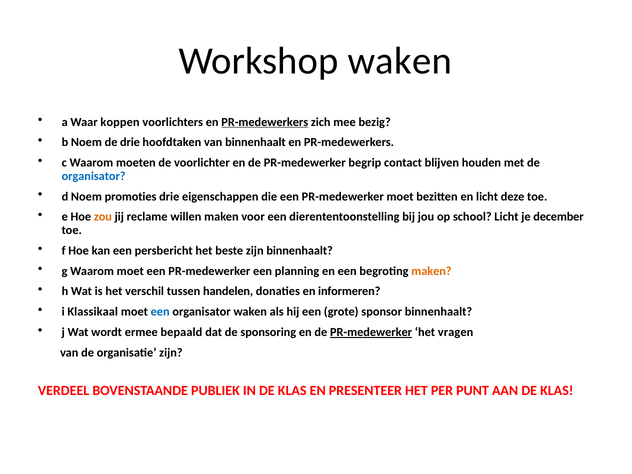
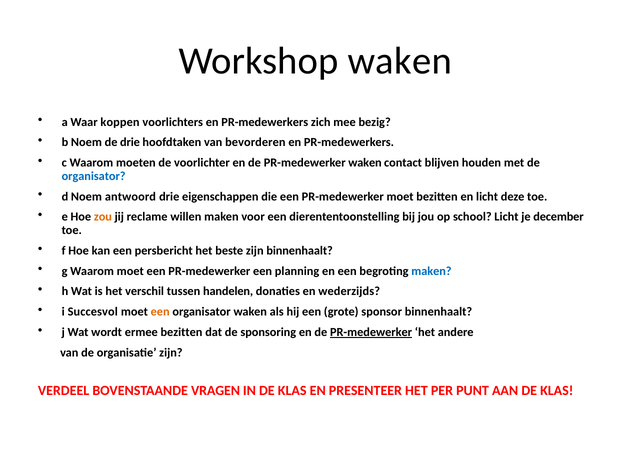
PR-medewerkers underline: present -> none (265, 122)
van binnenhaalt: binnenhaalt -> bevorderen (255, 142)
PR-medewerker begrip: begrip -> waken (365, 163)
promoties: promoties -> antwoord (130, 196)
maken colour: orange -> blue (431, 271)
informeren: informeren -> wederzijds (349, 291)
Klassikaal: Klassikaal -> Succesvol (93, 312)
een colour: blue -> orange (160, 312)
ermee bepaald: bepaald -> bezitten (181, 332)
vragen: vragen -> andere (456, 332)
PUBLIEK: PUBLIEK -> VRAGEN (216, 391)
